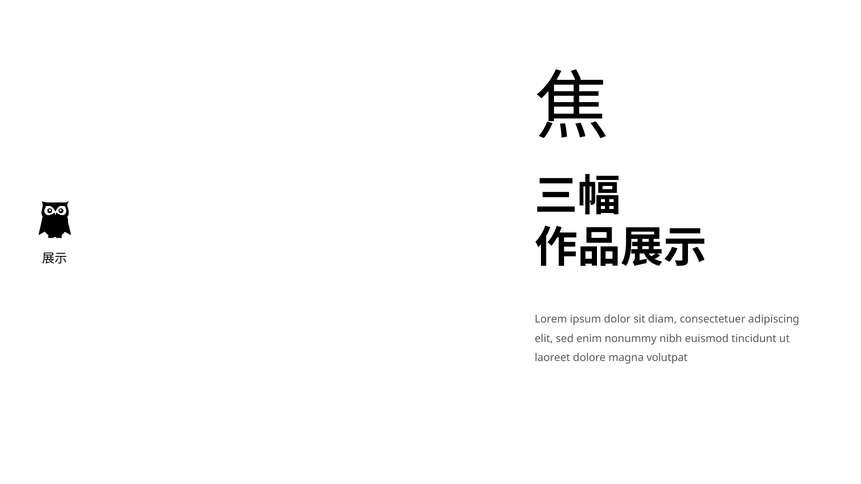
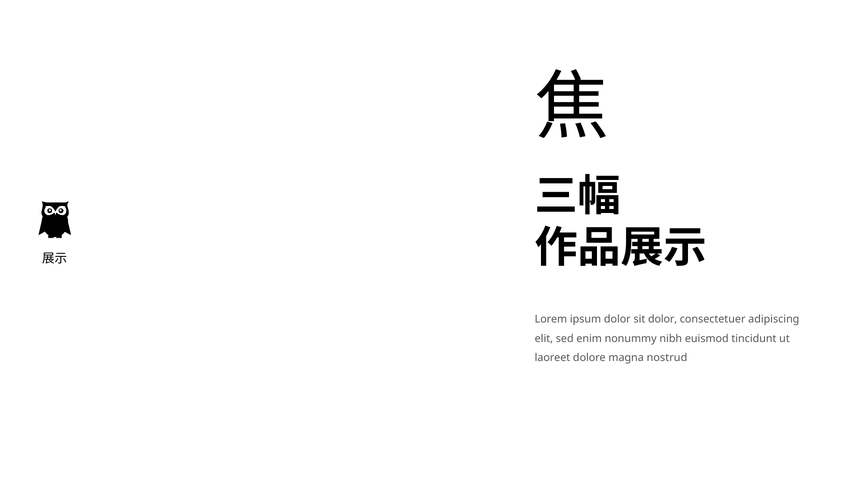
sit diam: diam -> dolor (663, 319)
volutpat: volutpat -> nostrud (667, 358)
